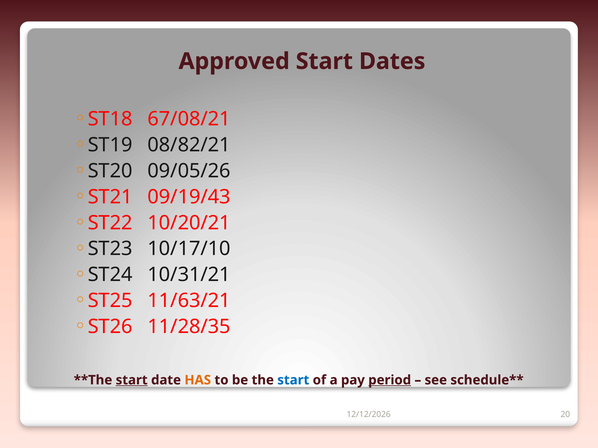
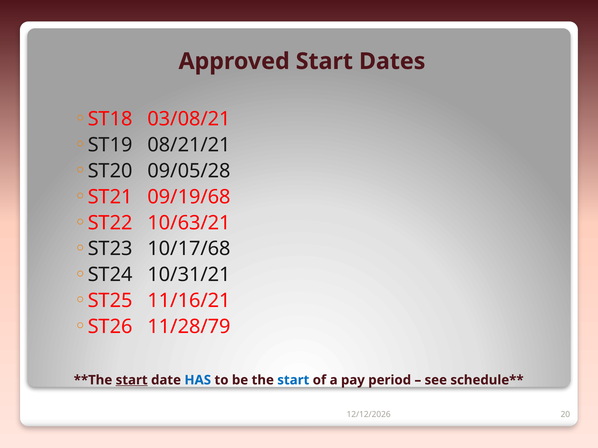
67/08/21: 67/08/21 -> 03/08/21 (189, 119)
08/82/21: 08/82/21 -> 08/21/21 (189, 145)
09/05/26: 09/05/26 -> 09/05/28 (189, 171)
09/19/43: 09/19/43 -> 09/19/68 (189, 197)
10/20/21: 10/20/21 -> 10/63/21 (189, 223)
10/17/10: 10/17/10 -> 10/17/68 (189, 249)
11/63/21: 11/63/21 -> 11/16/21 (189, 301)
11/28/35: 11/28/35 -> 11/28/79 (189, 327)
HAS colour: orange -> blue (198, 380)
period underline: present -> none (390, 380)
